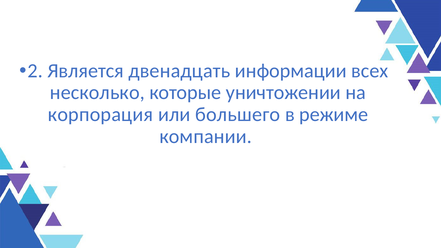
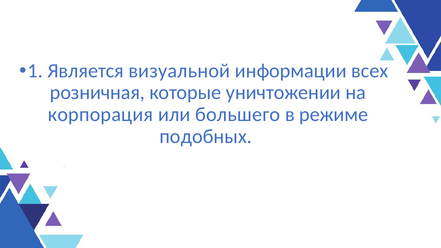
2: 2 -> 1 (35, 71)
двенадцать: двенадцать -> визуальной (179, 71)
несколько: несколько -> розничная (97, 93)
компании: компании -> подобных (206, 136)
